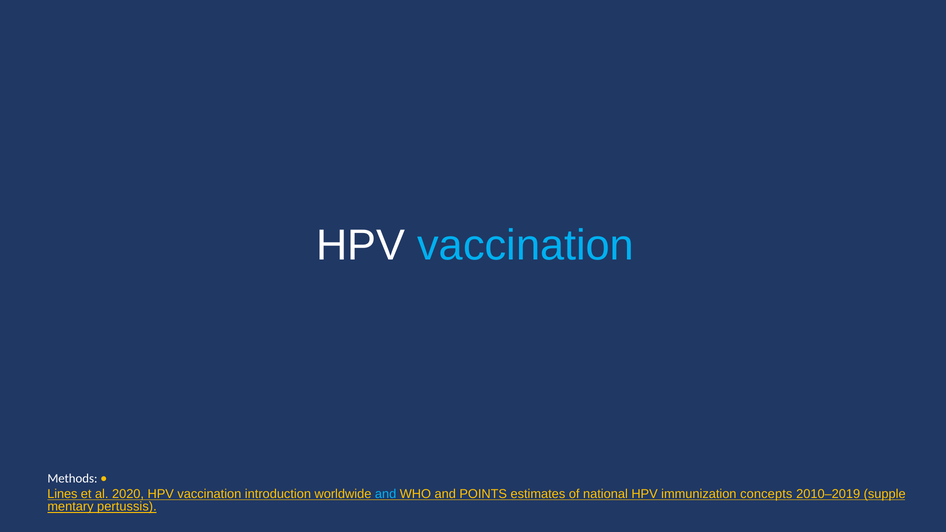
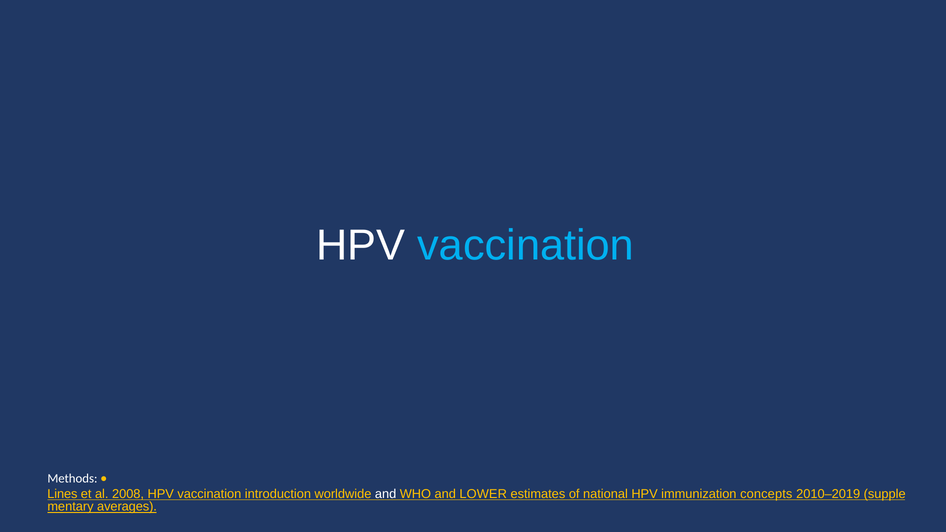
2020: 2020 -> 2008 (128, 494)
and colour: light blue -> white (386, 494)
POINTS: POINTS -> LOWER (483, 494)
pertussis: pertussis -> averages (127, 507)
